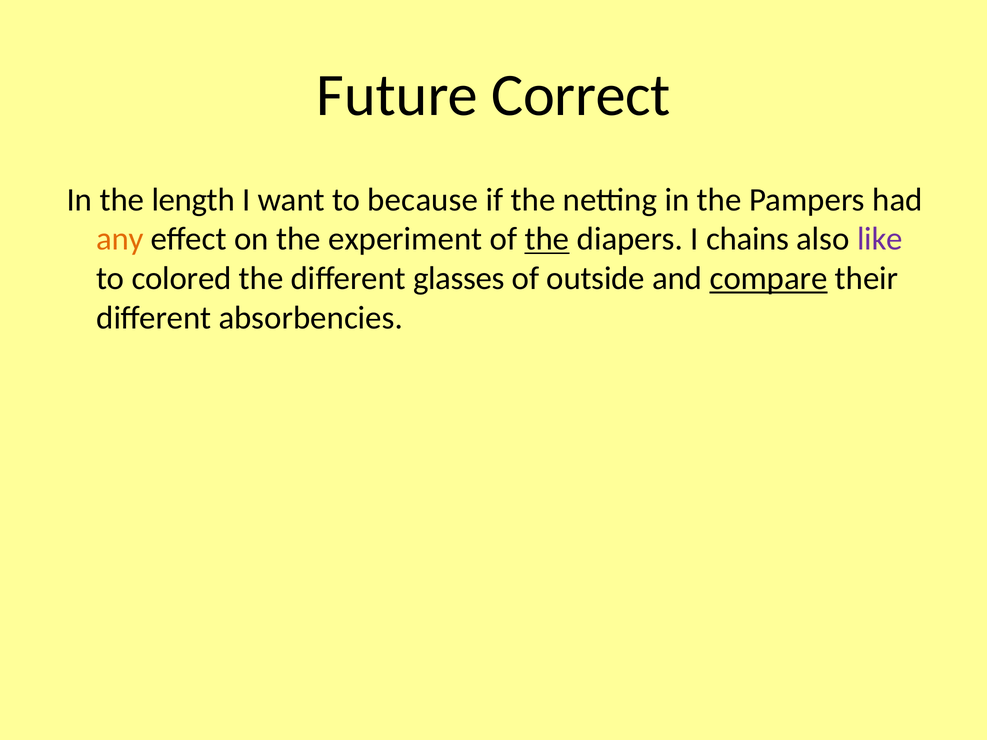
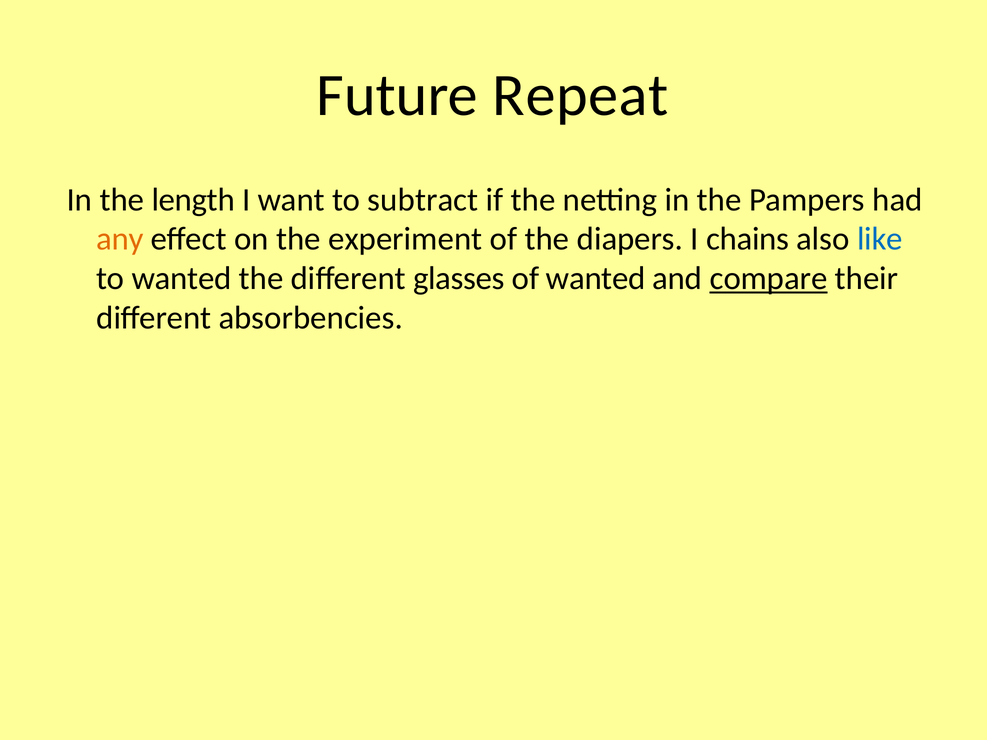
Correct: Correct -> Repeat (580, 96)
because: because -> subtract (423, 200)
the underline: present -> none (547, 239)
like colour: purple -> blue (880, 239)
to colored: colored -> wanted (182, 279)
of outside: outside -> wanted (596, 279)
